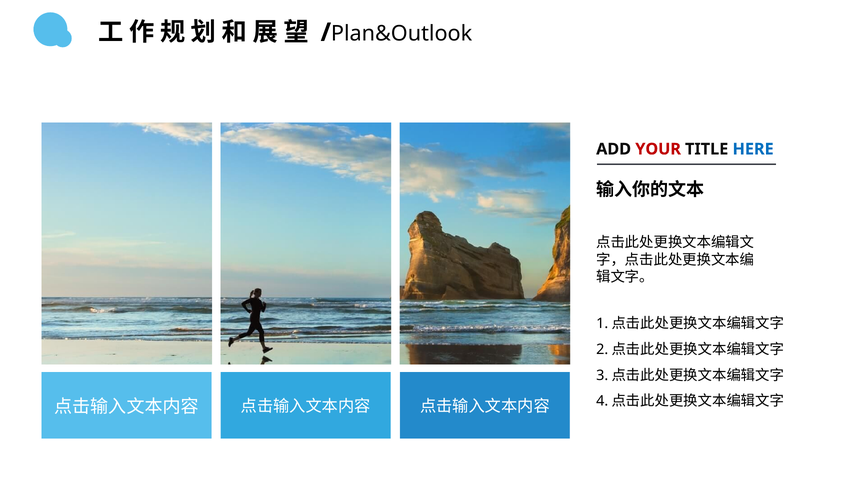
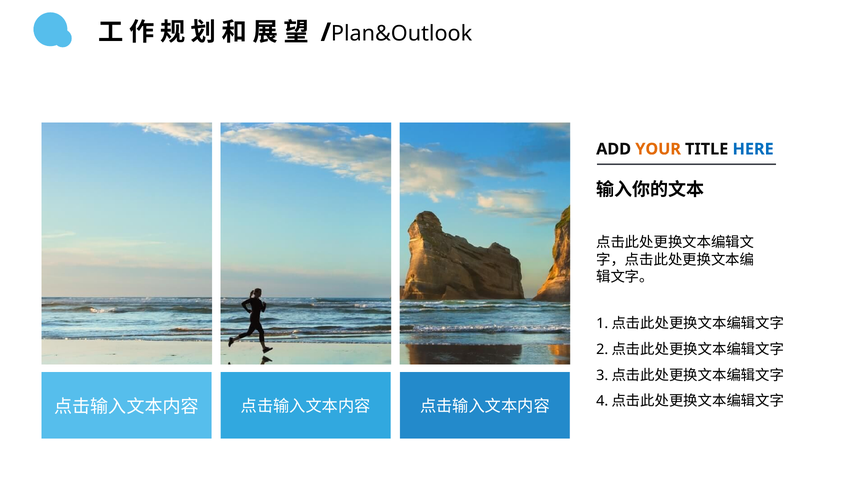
YOUR colour: red -> orange (658, 149)
